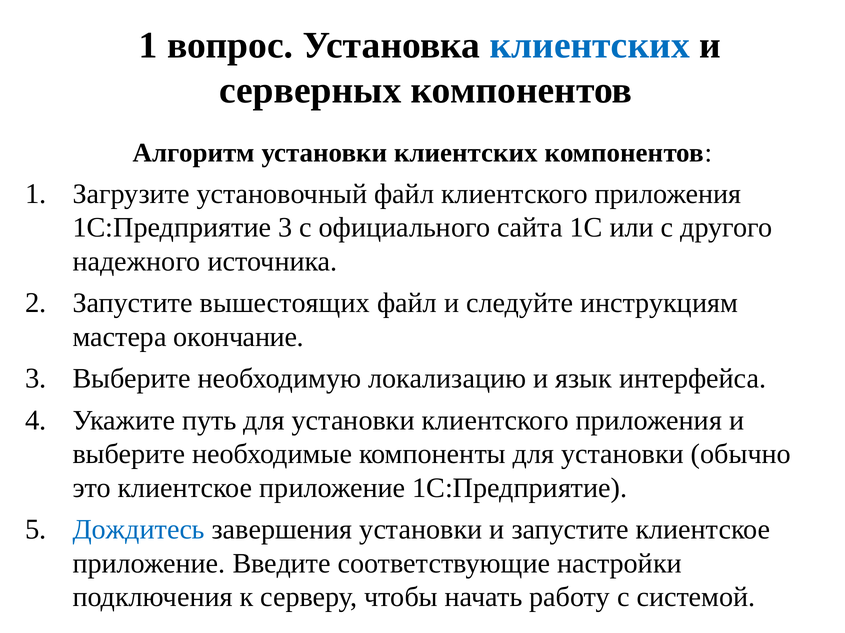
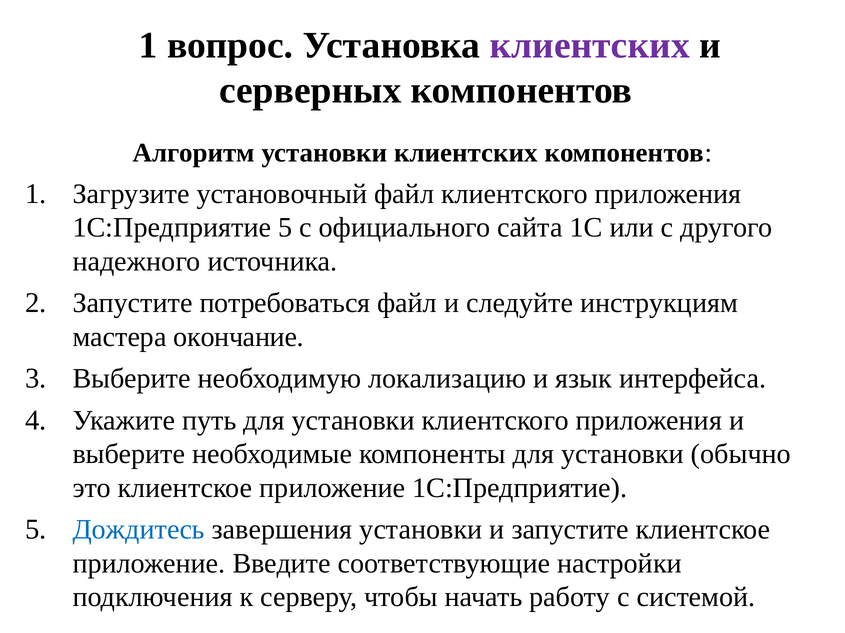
клиентских colour: blue -> purple (590, 46)
3: 3 -> 5 (285, 228)
вышестоящих: вышестоящих -> потребоваться (285, 303)
